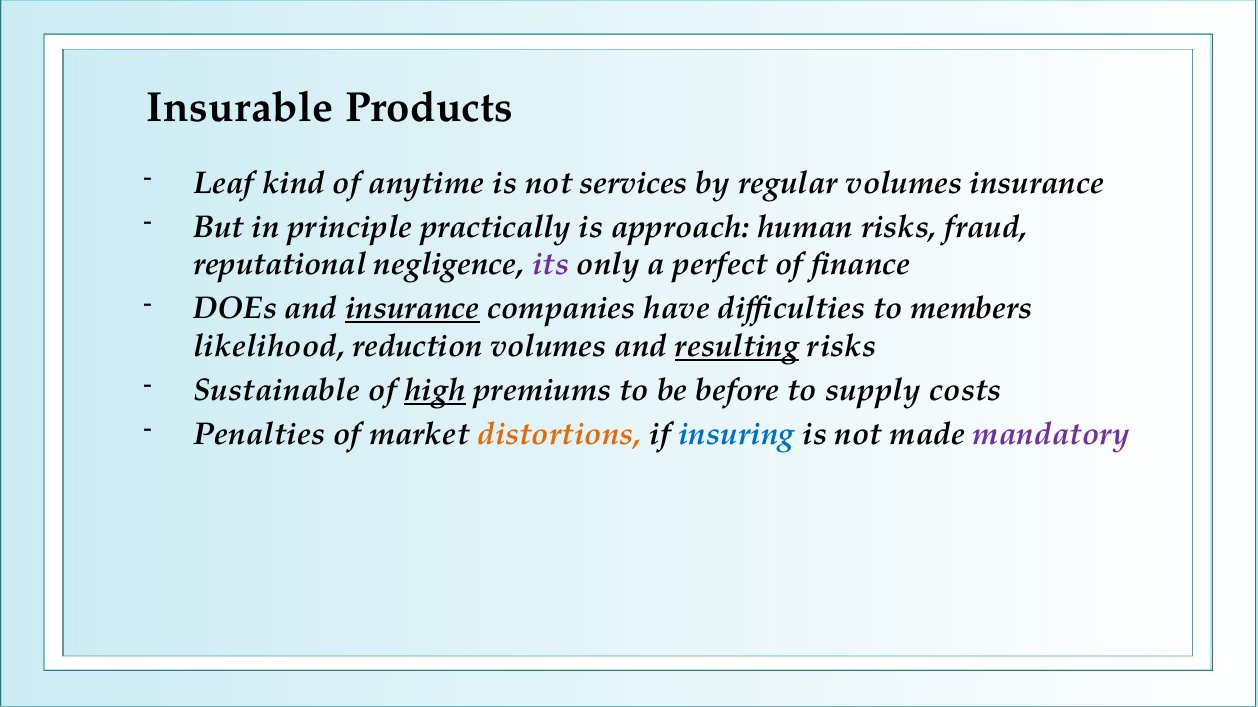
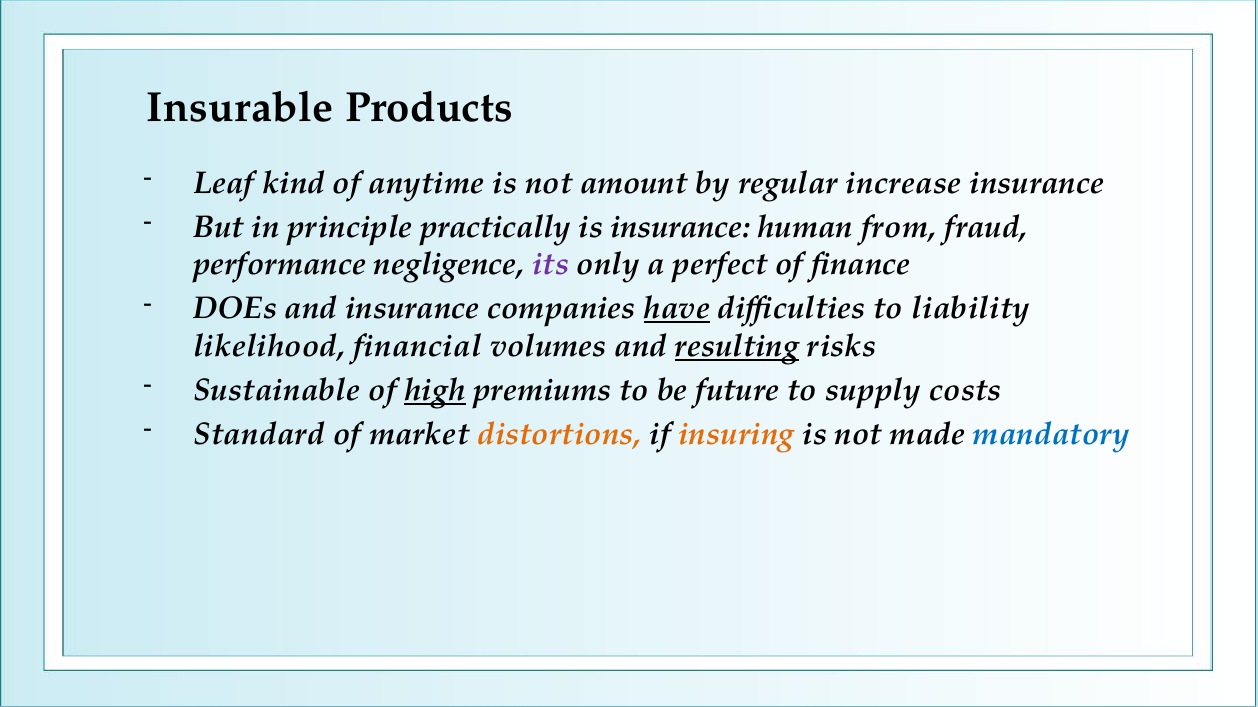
services: services -> amount (634, 183)
regular volumes: volumes -> increase (904, 183)
is approach: approach -> insurance (680, 227)
human risks: risks -> from (899, 227)
reputational: reputational -> performance (280, 265)
insurance underline: present -> none (412, 309)
have underline: none -> present (677, 309)
members: members -> liability (971, 309)
reduction: reduction -> financial (417, 347)
before: before -> future (738, 391)
Penalties: Penalties -> Standard (259, 435)
insuring colour: blue -> orange (736, 435)
mandatory colour: purple -> blue (1051, 435)
